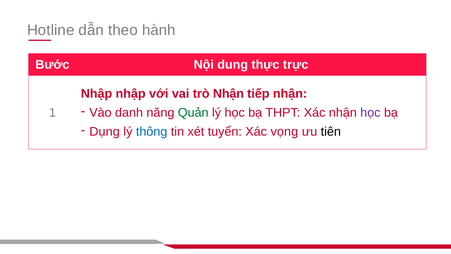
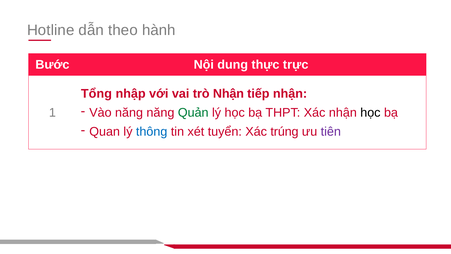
Nhập: Nhập -> Tổng (96, 93)
Vào danh: danh -> năng (129, 112)
học colour: purple -> black (370, 112)
Dụng: Dụng -> Quan (105, 131)
vọng: vọng -> trúng (284, 131)
tiên colour: black -> purple (331, 131)
